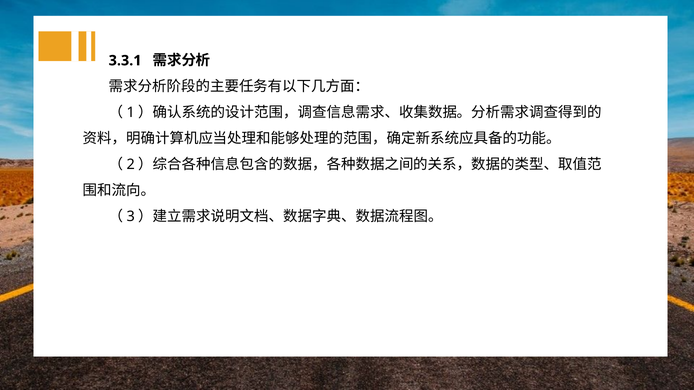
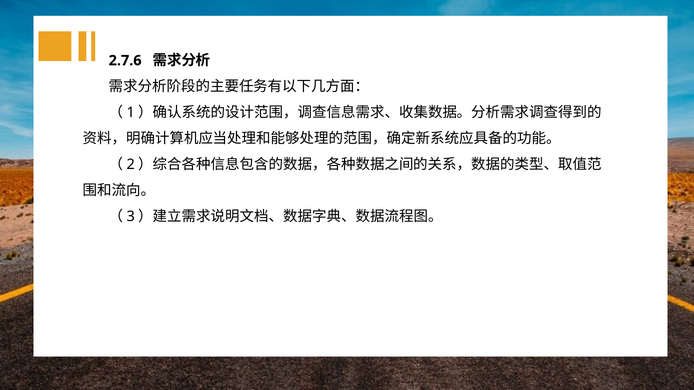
3.3.1: 3.3.1 -> 2.7.6 (125, 61)
